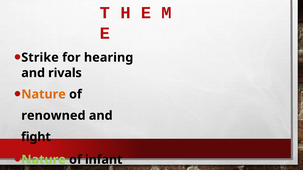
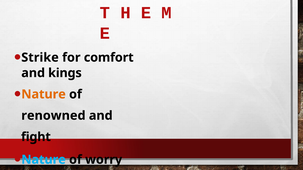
hearing: hearing -> comfort (109, 58)
rivals: rivals -> kings (65, 73)
Nature colour: light green -> light blue (44, 160)
infant: infant -> worry (104, 160)
